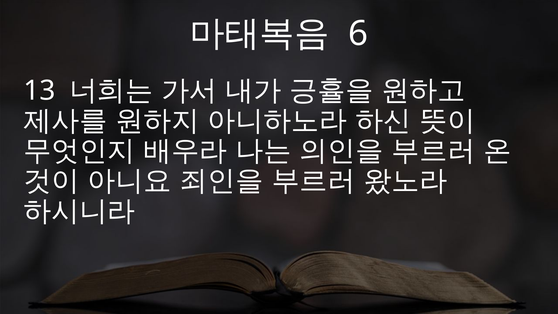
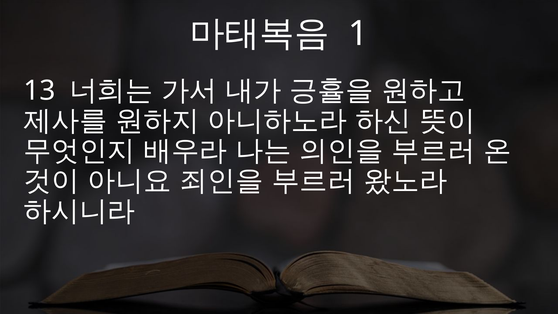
6: 6 -> 1 (358, 34)
